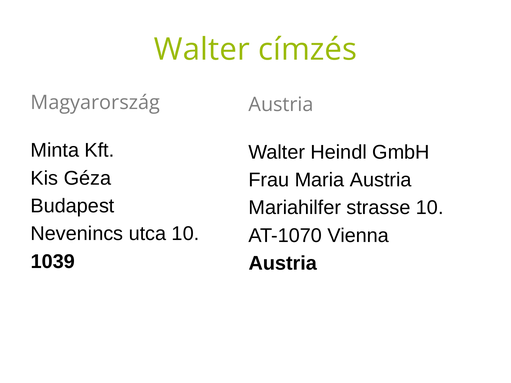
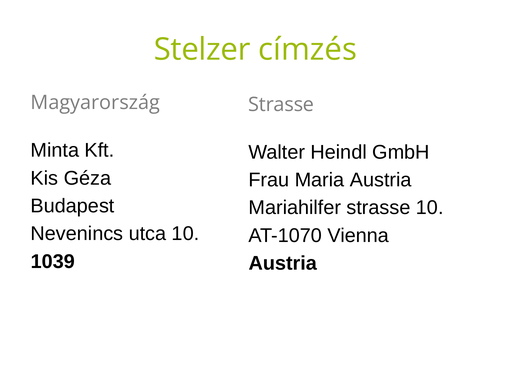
Walter: Walter -> Stelzer (202, 49)
Austria: Austria -> Strasse (281, 105)
